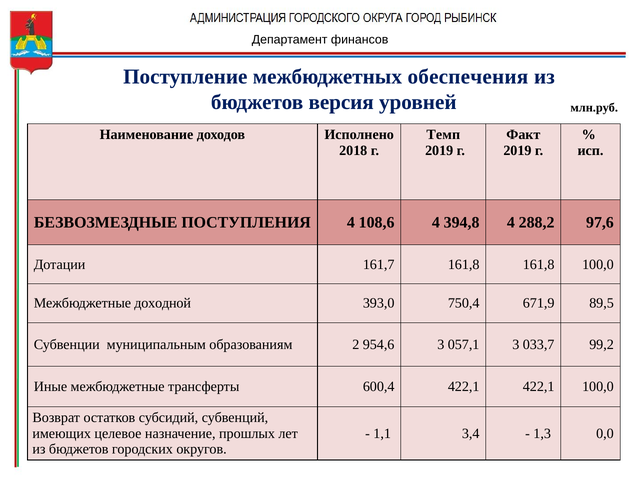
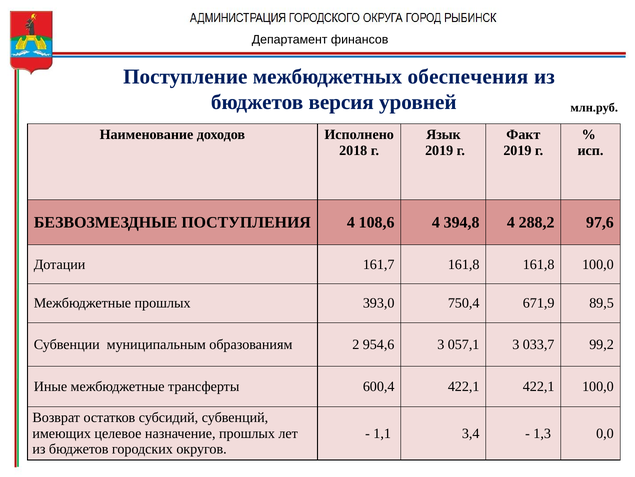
Темп: Темп -> Язык (443, 135)
Межбюджетные доходной: доходной -> прошлых (163, 303)
